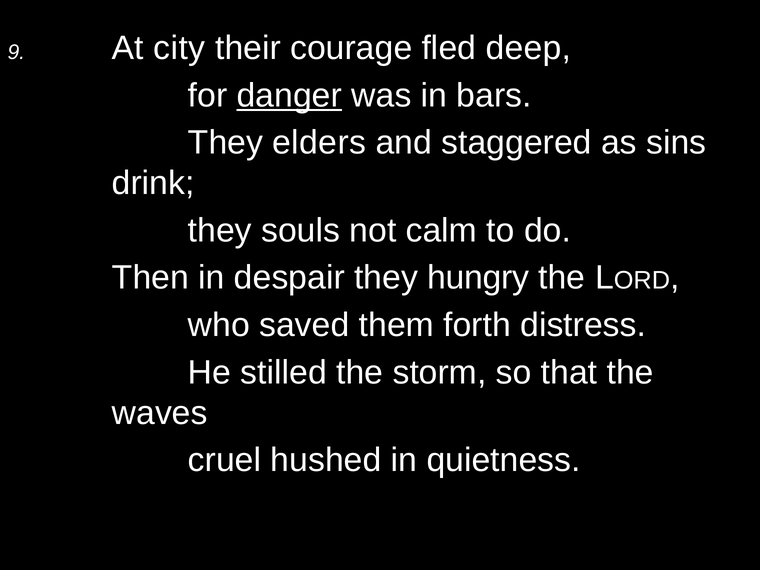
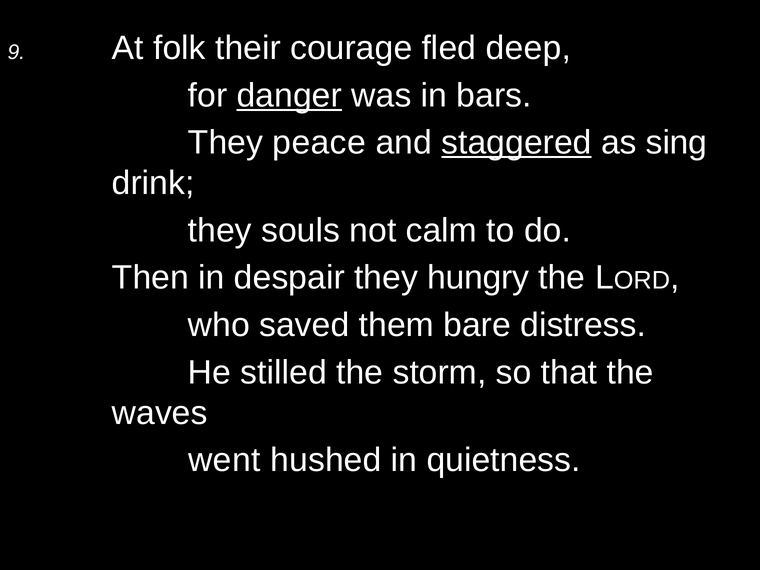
city: city -> folk (179, 48)
elders: elders -> peace (319, 143)
staggered underline: none -> present (517, 143)
sins: sins -> sing (676, 143)
forth: forth -> bare (477, 325)
cruel: cruel -> went (224, 460)
